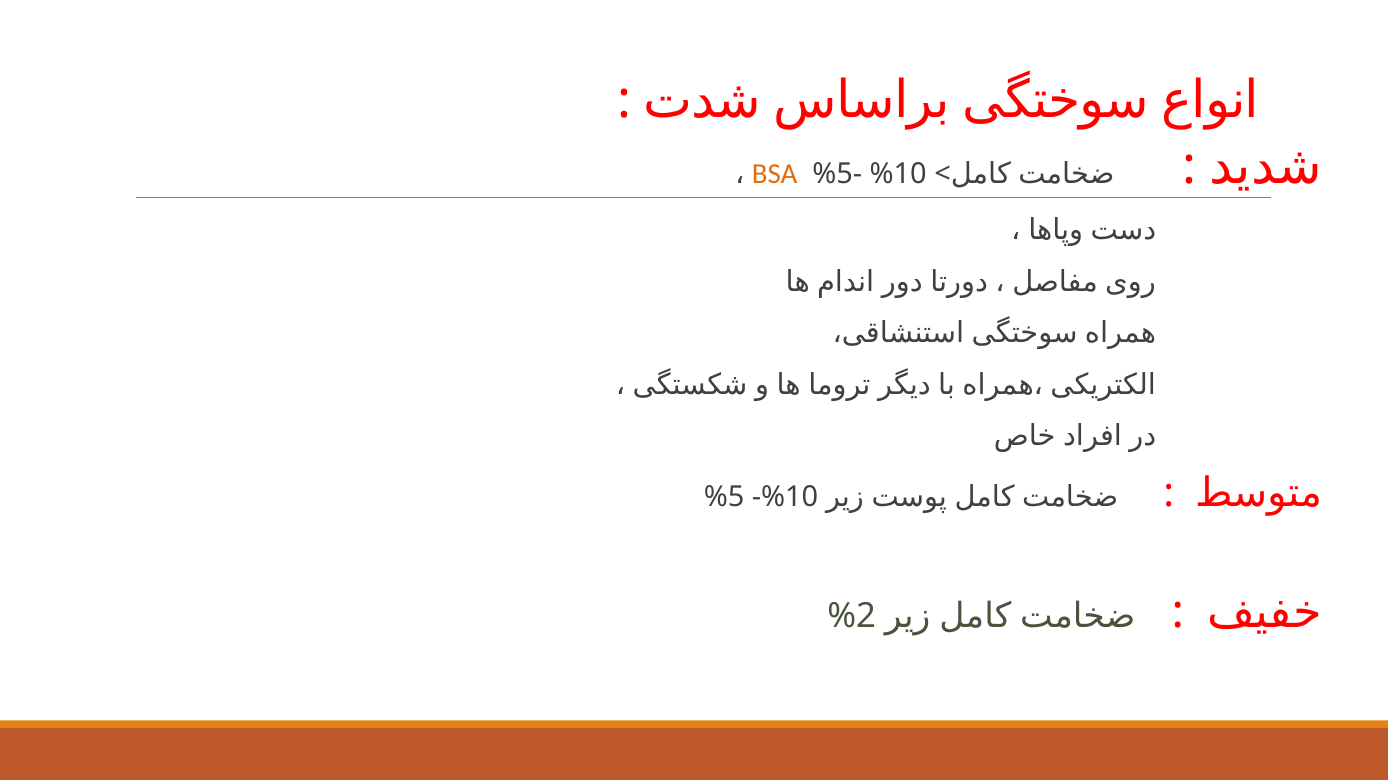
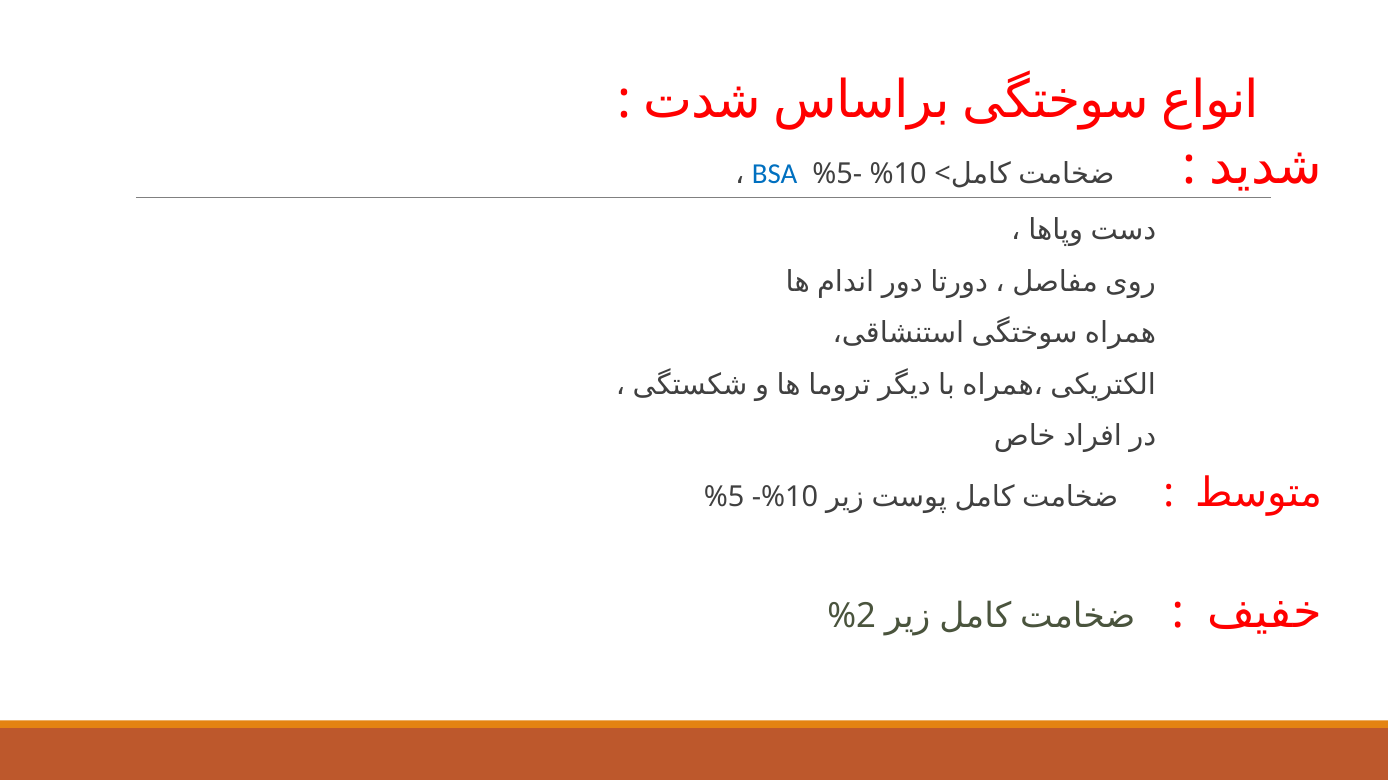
BSA colour: orange -> blue (775, 174)
